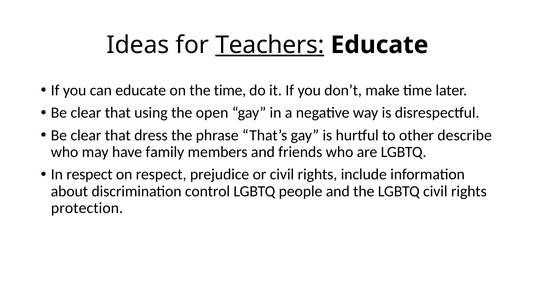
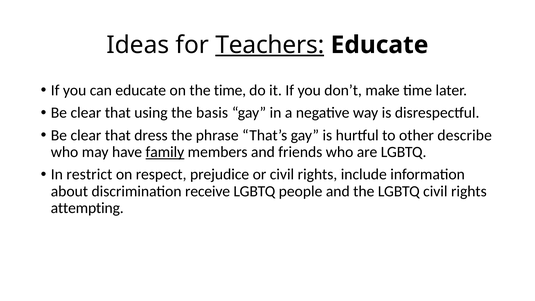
open: open -> basis (212, 113)
family underline: none -> present (165, 152)
In respect: respect -> restrict (89, 174)
control: control -> receive (208, 191)
protection: protection -> attempting (87, 208)
